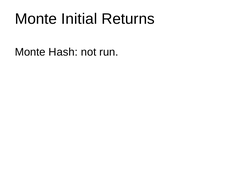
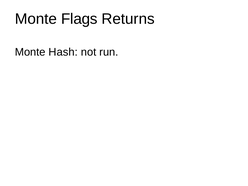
Initial: Initial -> Flags (79, 19)
